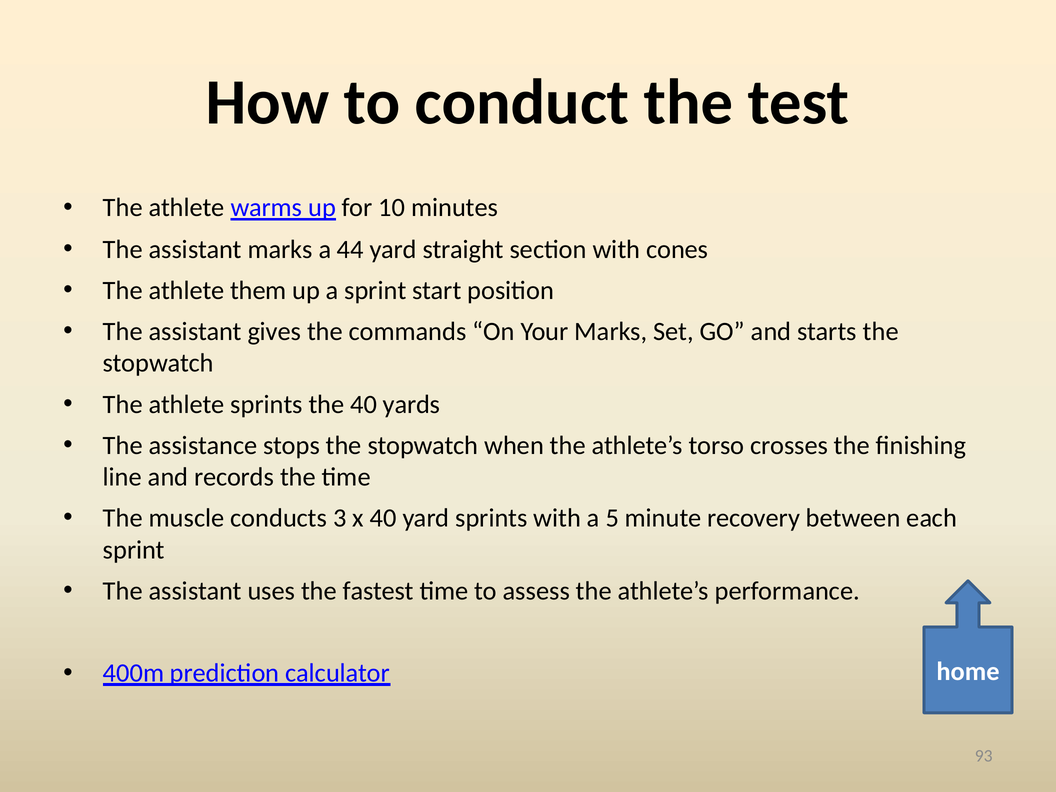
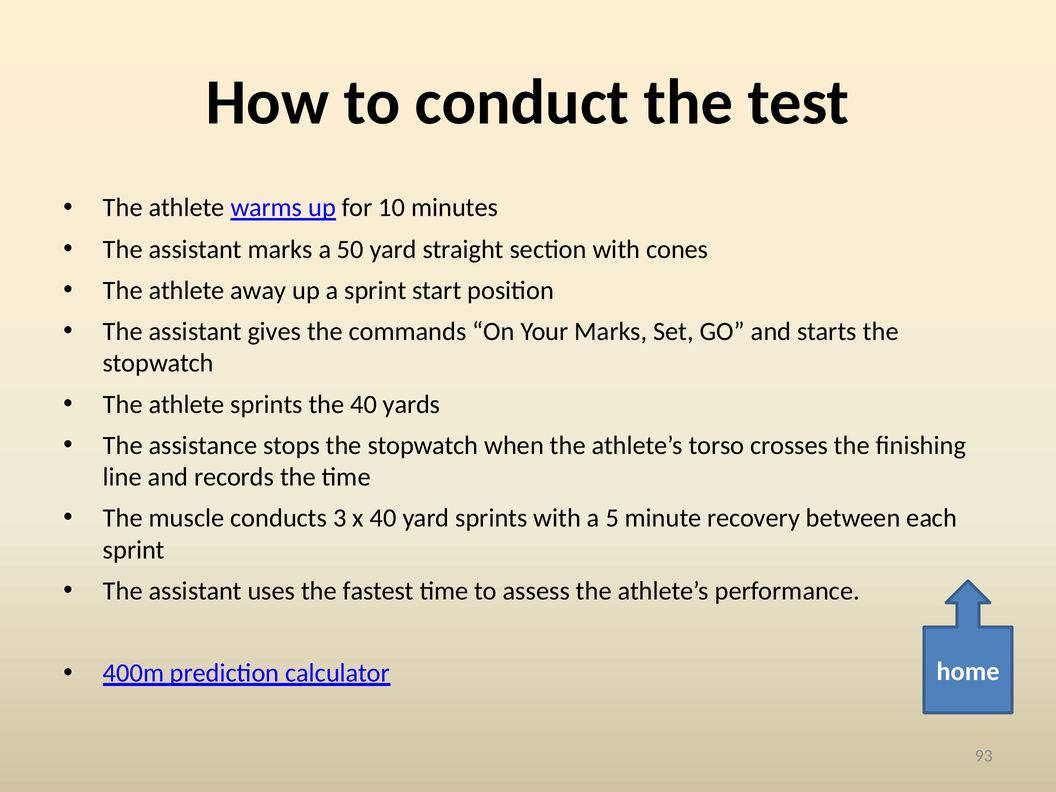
44: 44 -> 50 (350, 249)
them: them -> away (258, 290)
